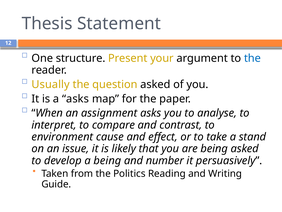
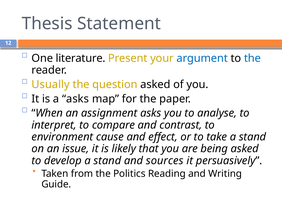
structure: structure -> literature (81, 58)
argument colour: black -> blue (202, 58)
develop a being: being -> stand (107, 160)
number: number -> sources (165, 160)
